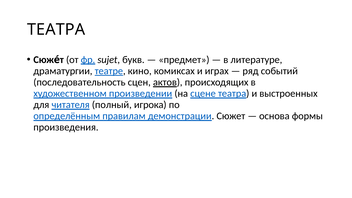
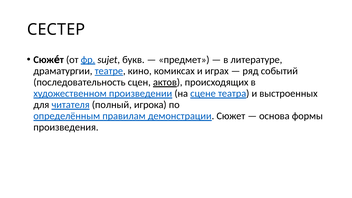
ТЕАТРА: ТЕАТРА -> СЕСТЕР (56, 30)
